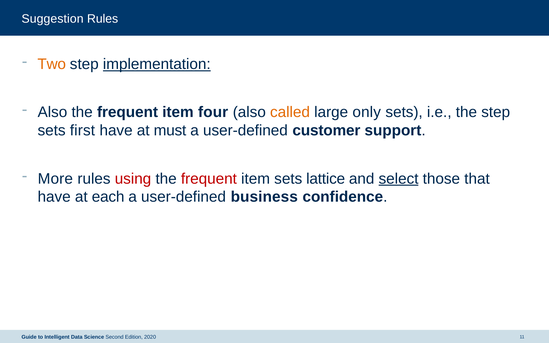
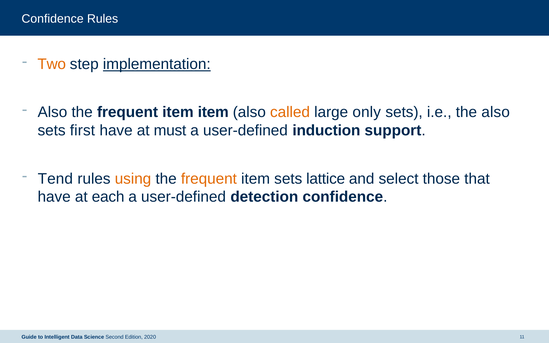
Suggestion: Suggestion -> Confidence (53, 19)
item four: four -> item (213, 112)
the step: step -> also (496, 112)
customer: customer -> induction (326, 131)
More: More -> Tend (55, 179)
using colour: red -> orange (133, 179)
frequent colour: red -> orange (209, 179)
select underline: present -> none (399, 179)
business: business -> detection (264, 197)
